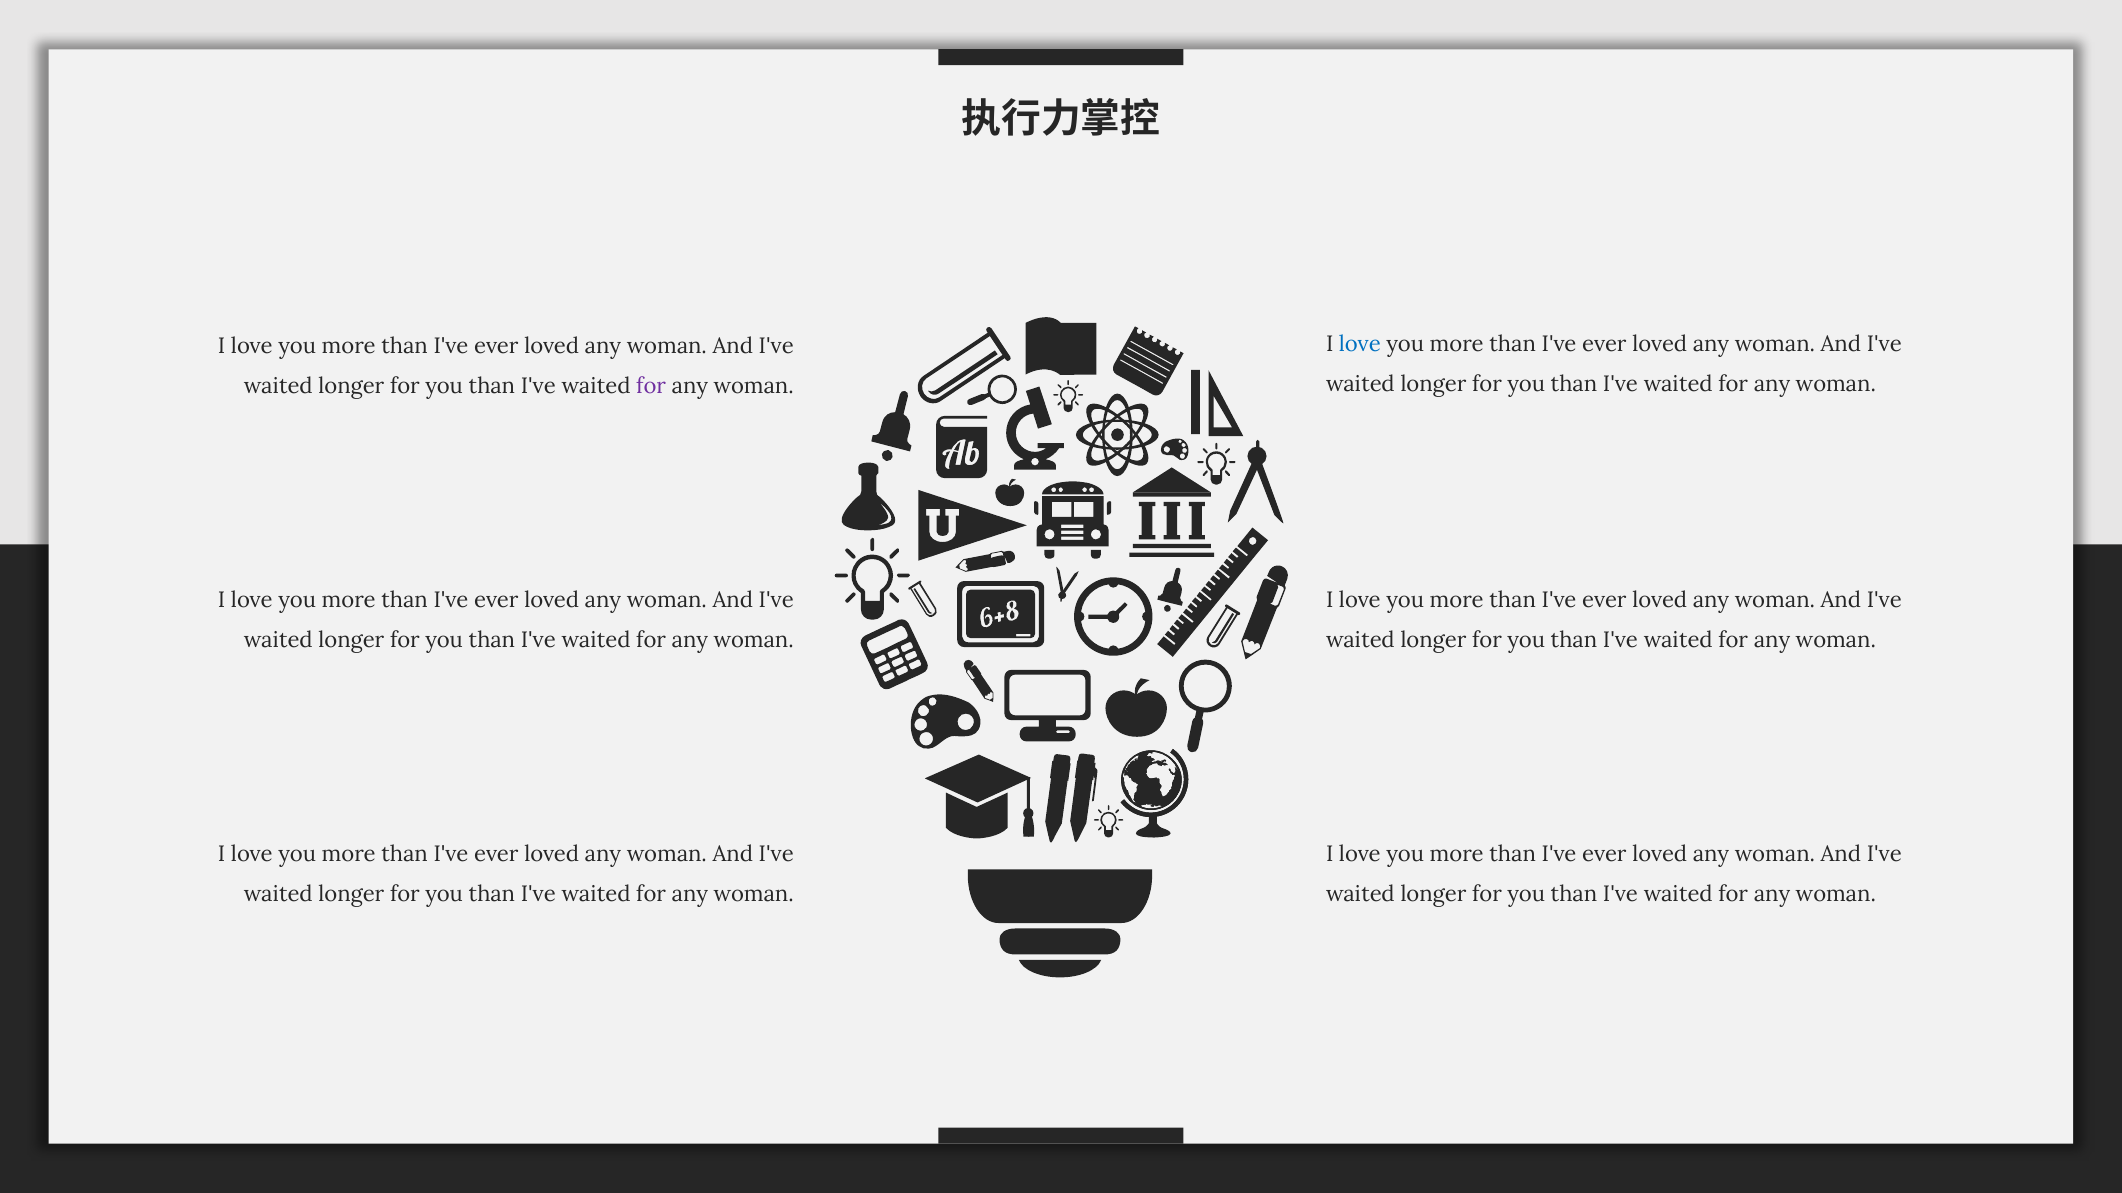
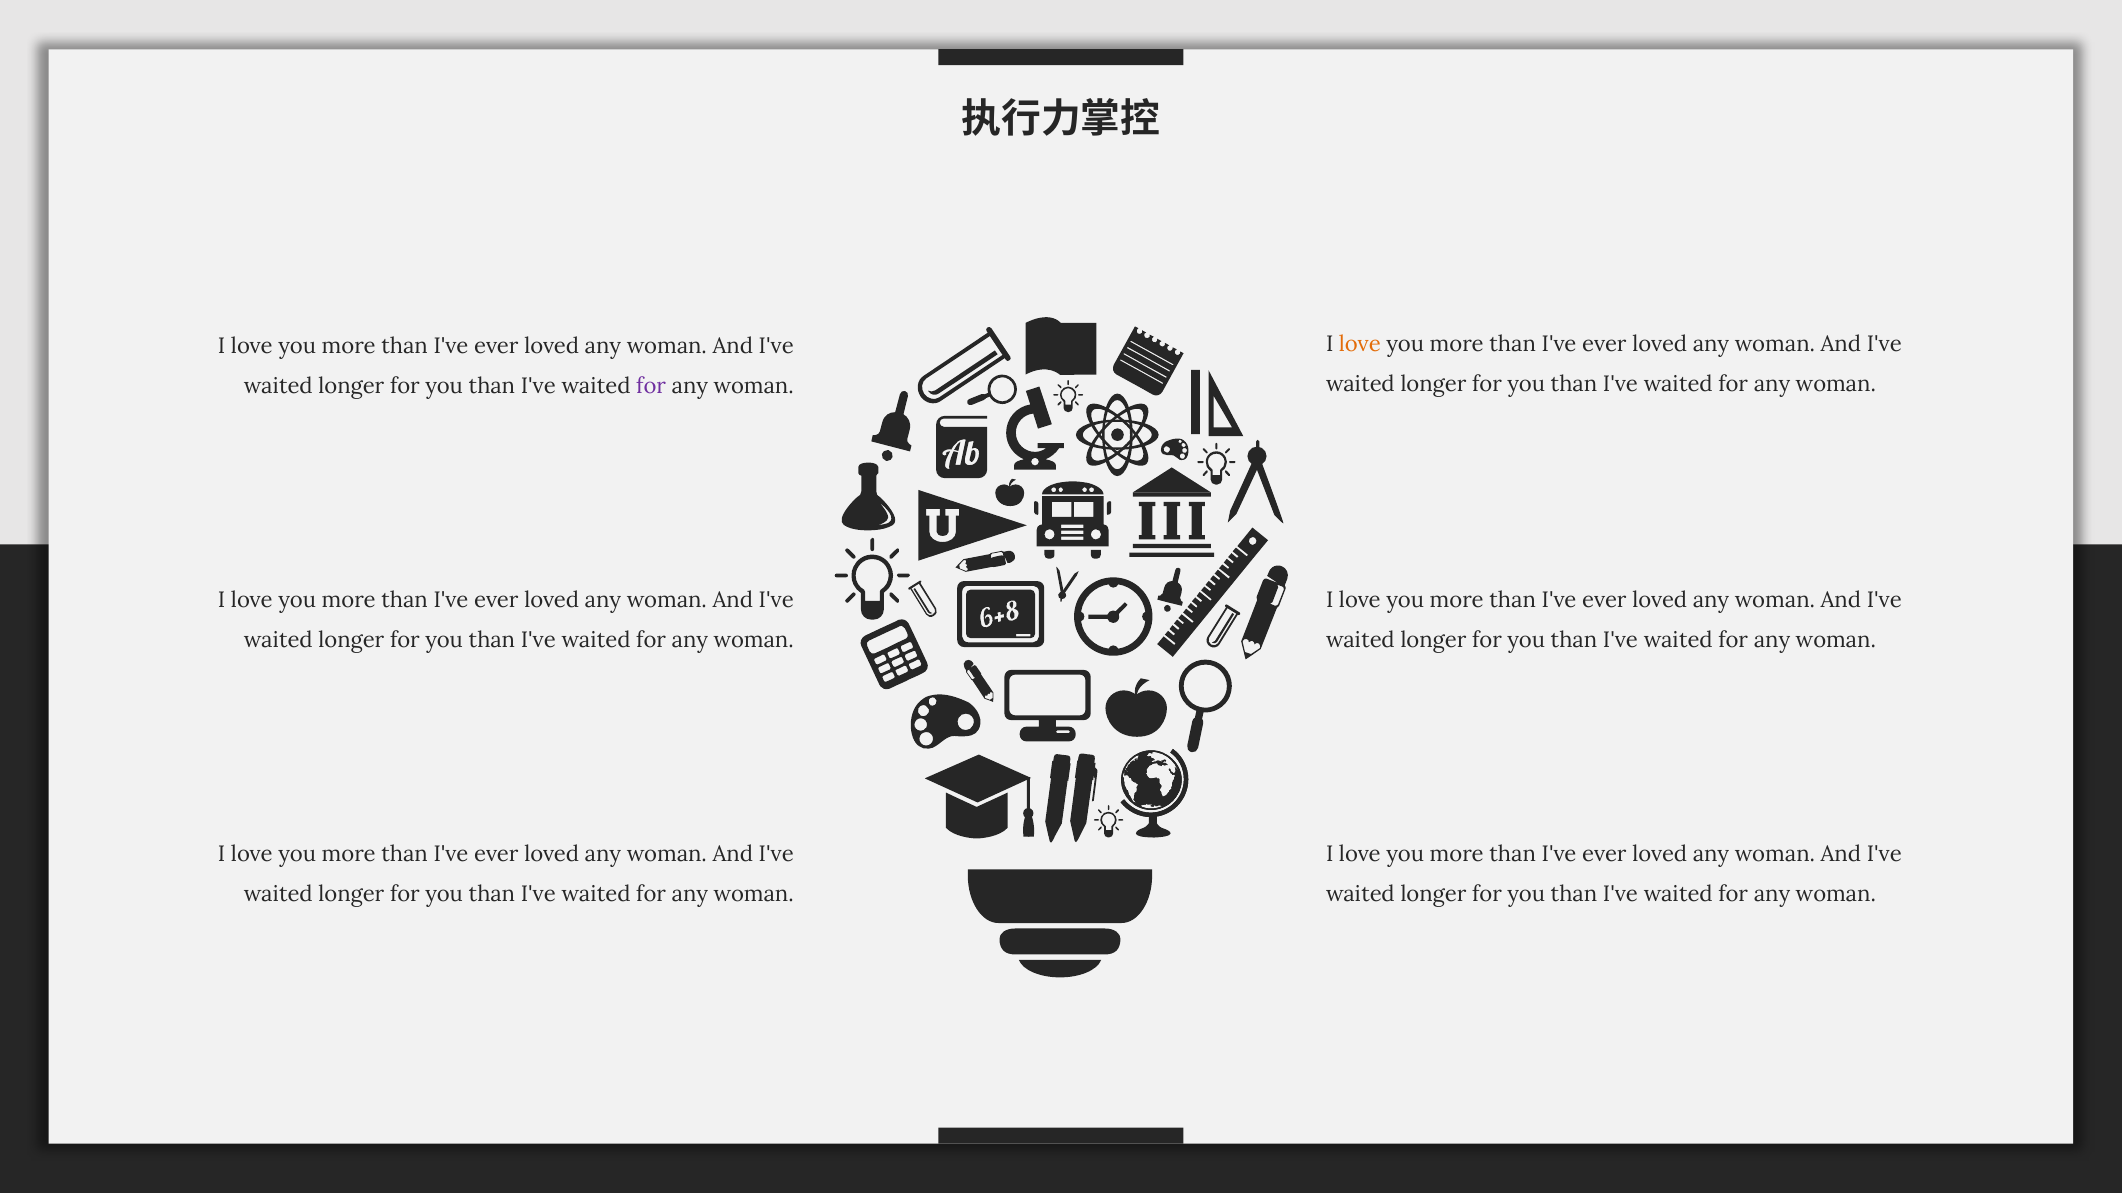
love colour: blue -> orange (1360, 344)
